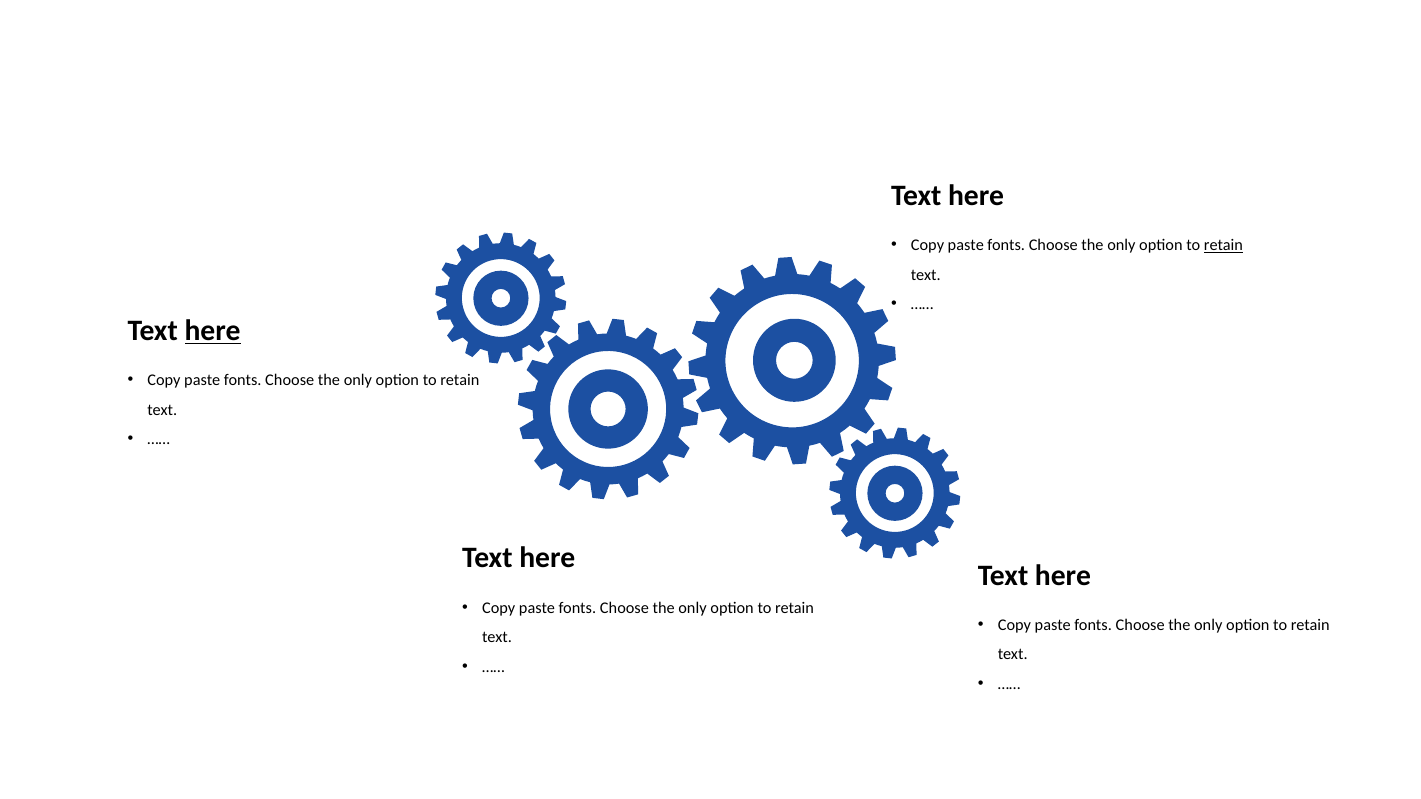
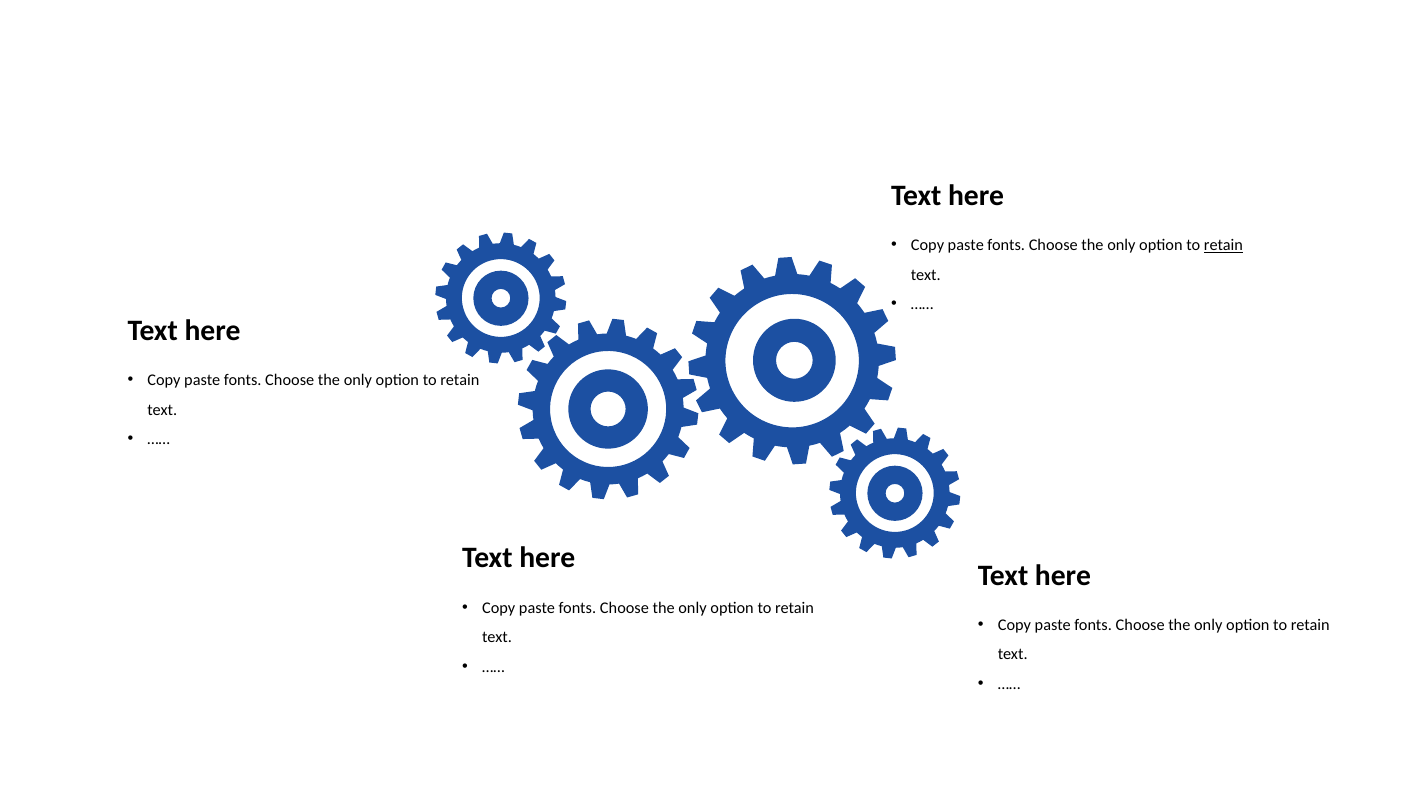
here underline: present -> none (213, 331)
